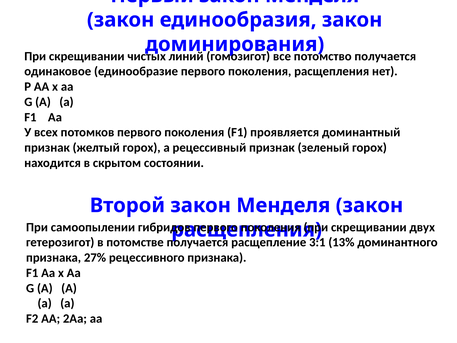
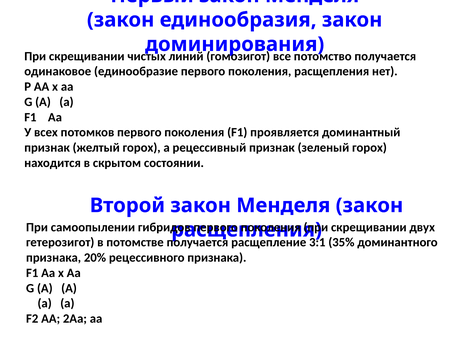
13%: 13% -> 35% (341, 242)
27%: 27% -> 20% (95, 258)
